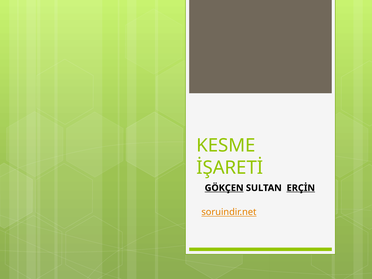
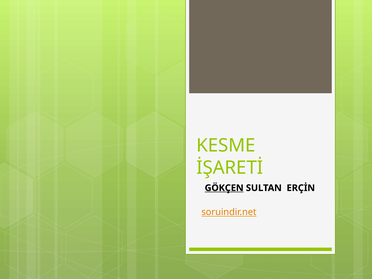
ERÇİN underline: present -> none (301, 188)
